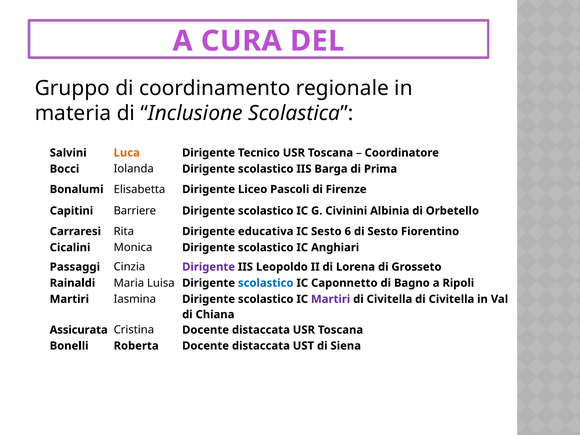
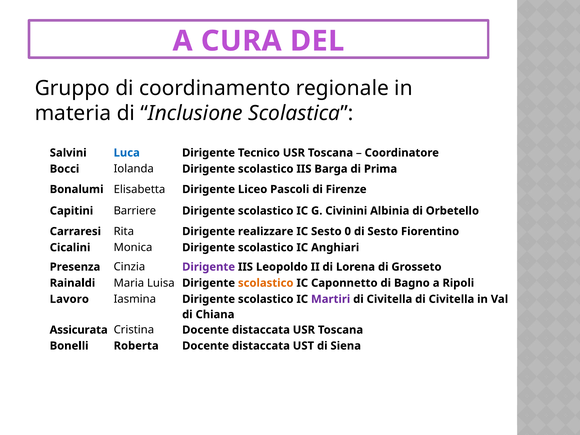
Luca colour: orange -> blue (127, 153)
educativa: educativa -> realizzare (266, 231)
6: 6 -> 0 (348, 231)
Passaggi: Passaggi -> Presenza (75, 267)
scolastico colour: blue -> orange (266, 283)
Martiri: Martiri -> Lavoro (69, 299)
